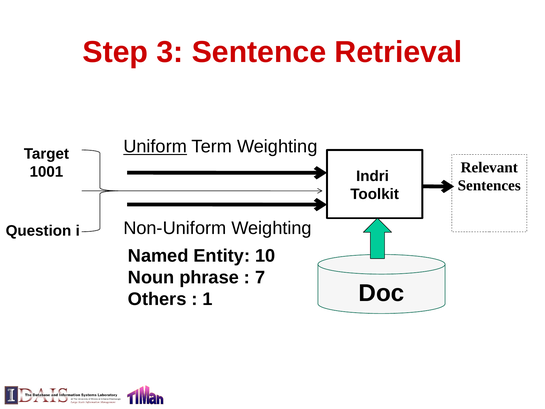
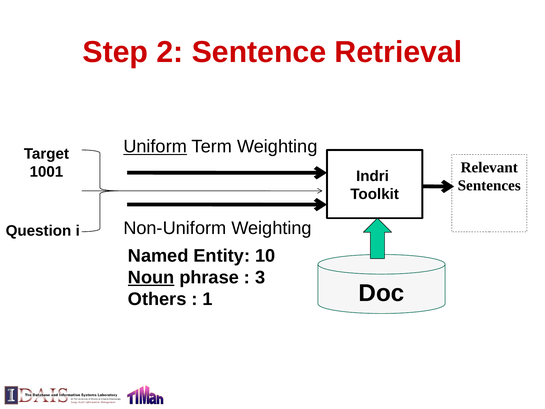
3: 3 -> 2 (170, 52)
Noun underline: none -> present (151, 277)
7: 7 -> 3 (260, 277)
